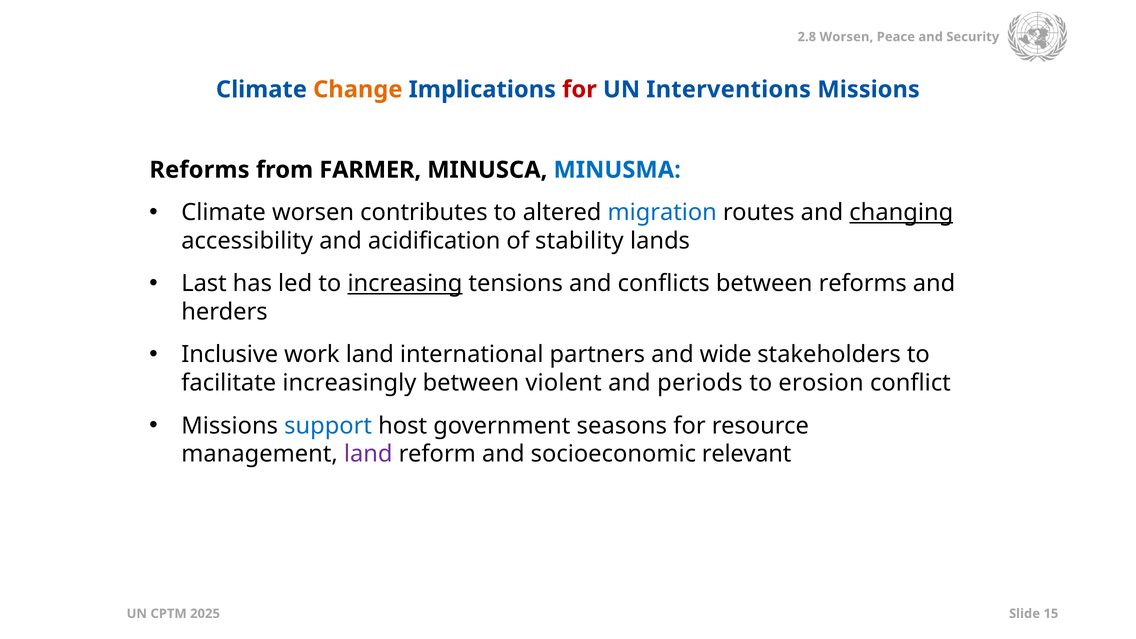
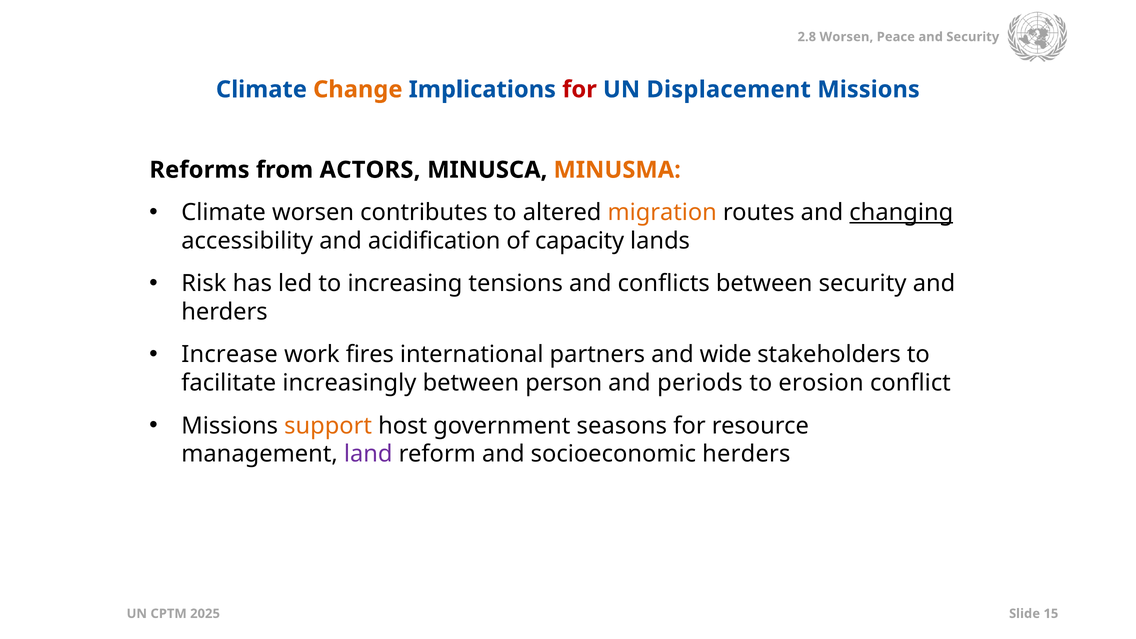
Interventions: Interventions -> Displacement (729, 89)
FARMER: FARMER -> ACTORS (370, 170)
MINUSMA colour: blue -> orange (617, 170)
migration colour: blue -> orange (662, 213)
stability: stability -> capacity (580, 241)
Last: Last -> Risk (204, 284)
increasing underline: present -> none (405, 284)
between reforms: reforms -> security (863, 284)
Inclusive: Inclusive -> Increase (230, 355)
work land: land -> fires (370, 355)
violent: violent -> person (564, 383)
support colour: blue -> orange (328, 426)
socioeconomic relevant: relevant -> herders (746, 454)
